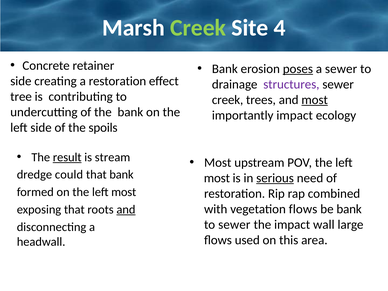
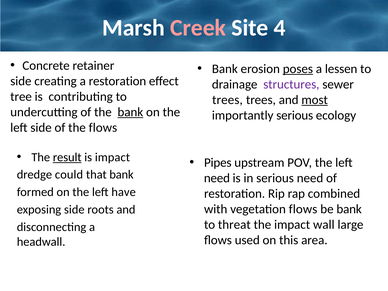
Creek colour: light green -> pink (198, 28)
a sewer: sewer -> lessen (341, 69)
creek: creek -> trees (227, 100)
bank underline: none -> present (130, 112)
importantly impact: impact -> serious (295, 115)
the spoils: spoils -> flows (103, 128)
is stream: stream -> impact (112, 157)
Most: Most -> Pipes (218, 163)
most: most -> need (217, 178)
serious underline: present -> none (275, 178)
on the left most: most -> have (124, 192)
exposing that: that -> side (74, 210)
and underline: present -> none (126, 210)
to sewer: sewer -> threat (234, 225)
